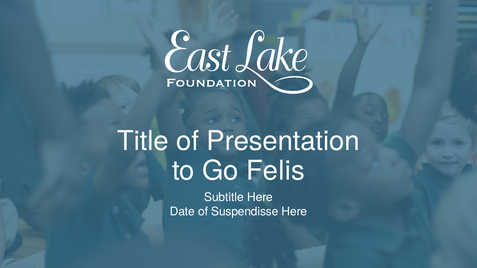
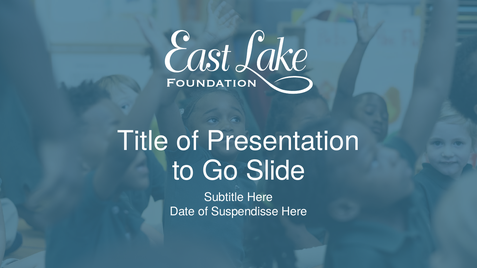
Felis: Felis -> Slide (276, 171)
